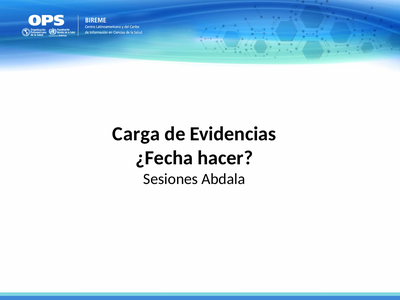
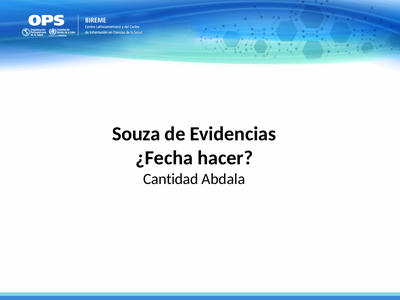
Carga: Carga -> Souza (136, 134)
Sesiones: Sesiones -> Cantidad (171, 179)
